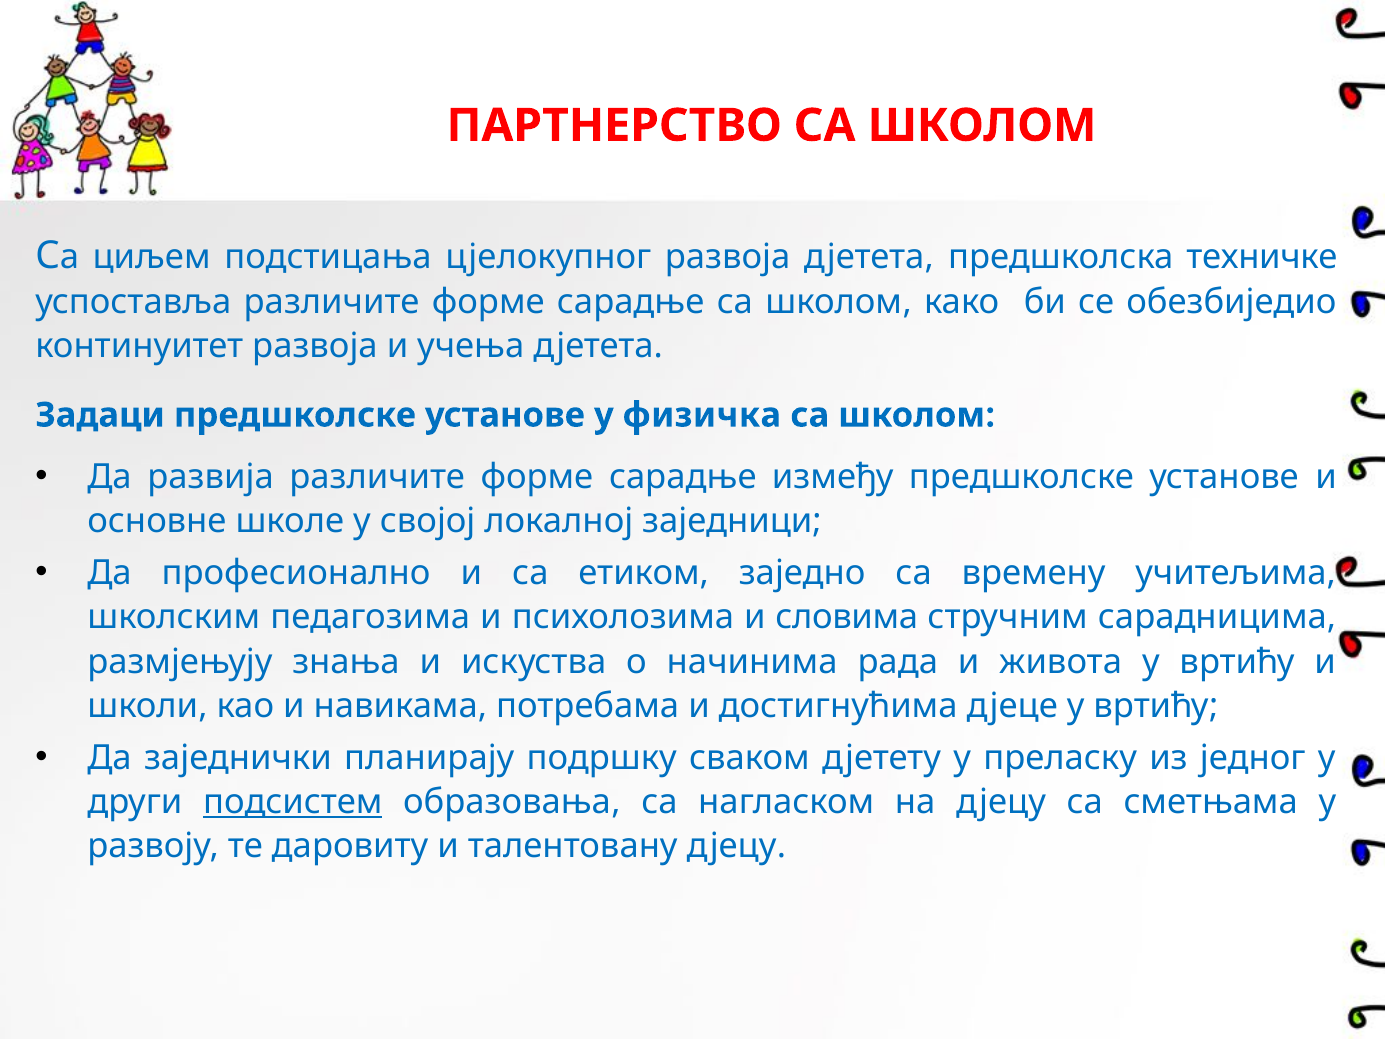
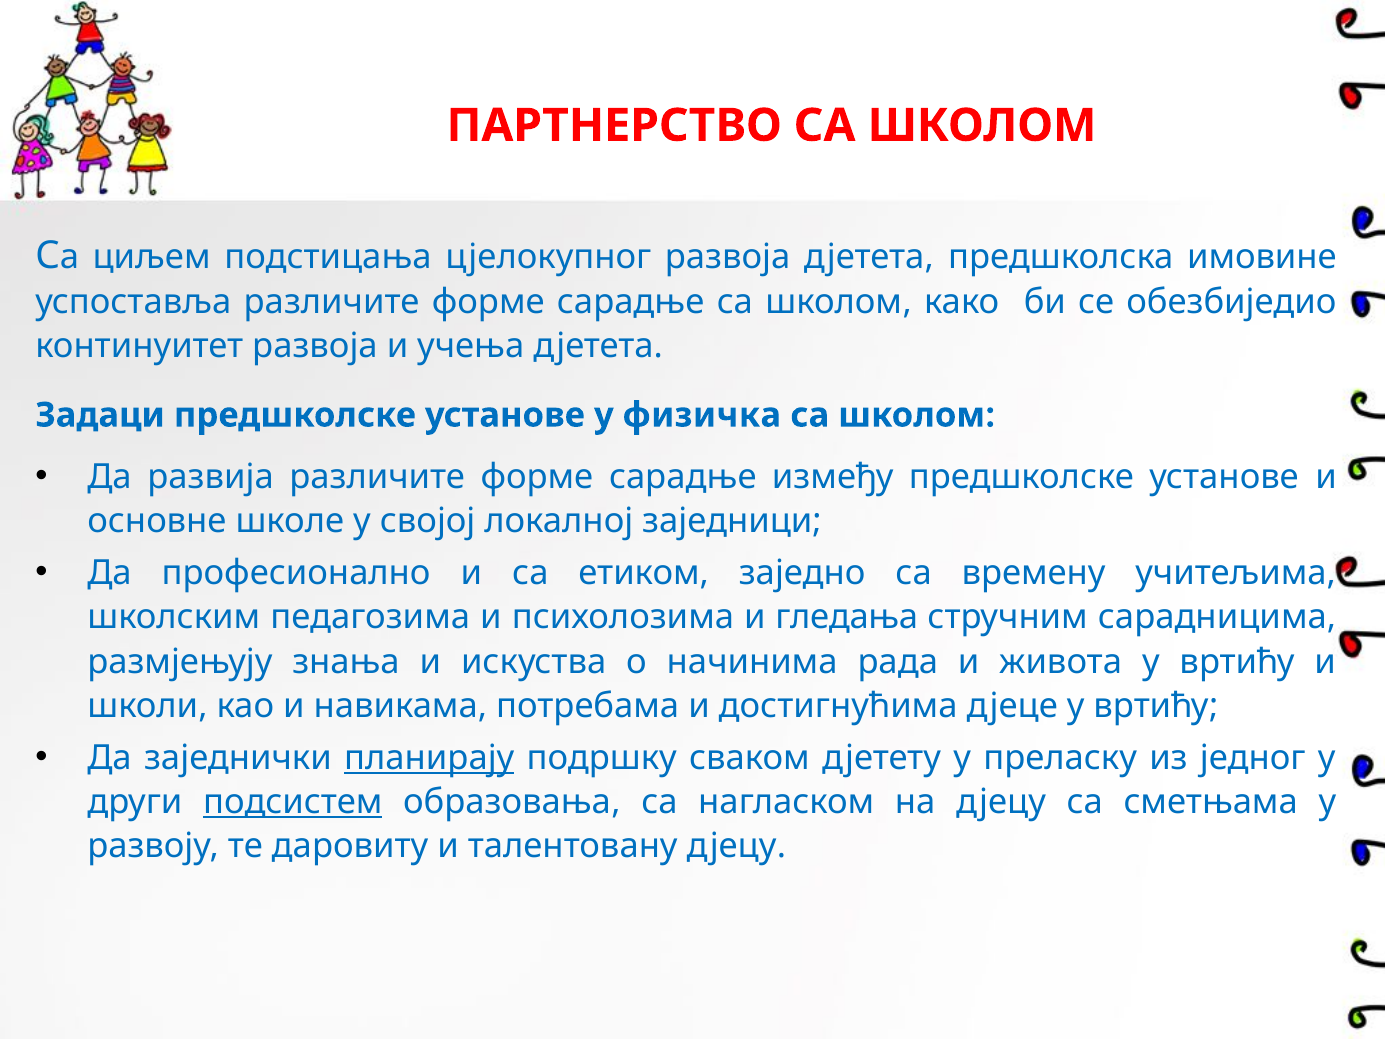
техничке: техничке -> имовине (1262, 257)
словима: словима -> гледања (847, 617)
планирају underline: none -> present (429, 757)
